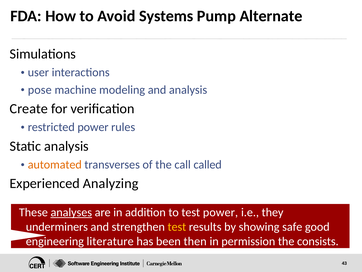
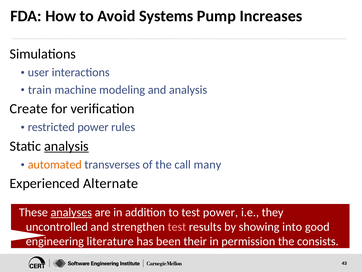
Alternate: Alternate -> Increases (271, 16)
pose: pose -> train (40, 90)
analysis underline: none -> present (66, 146)
called: called -> many (207, 164)
Analyzing: Analyzing -> Alternate (111, 183)
underminers: underminers -> uncontrolled (57, 226)
test colour: yellow -> pink (177, 226)
safe: safe -> into (292, 226)
then: then -> their (195, 241)
